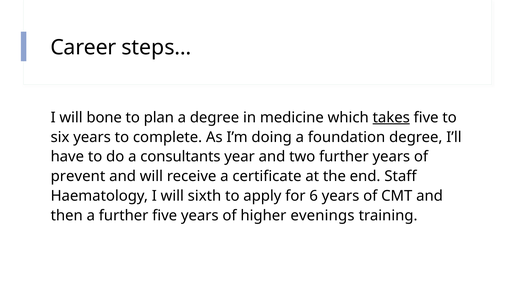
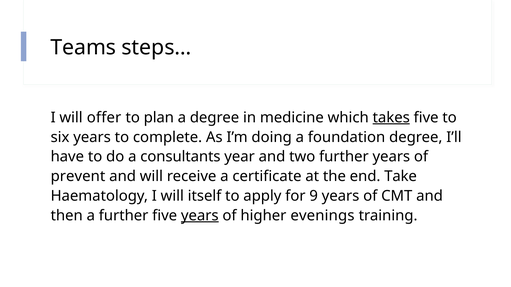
Career: Career -> Teams (83, 48)
bone: bone -> offer (104, 118)
Staff: Staff -> Take (401, 177)
sixth: sixth -> itself (205, 196)
6: 6 -> 9 (314, 196)
years underline: none -> present (200, 216)
